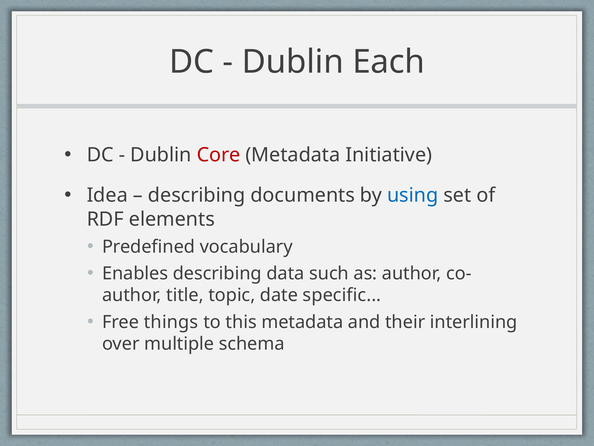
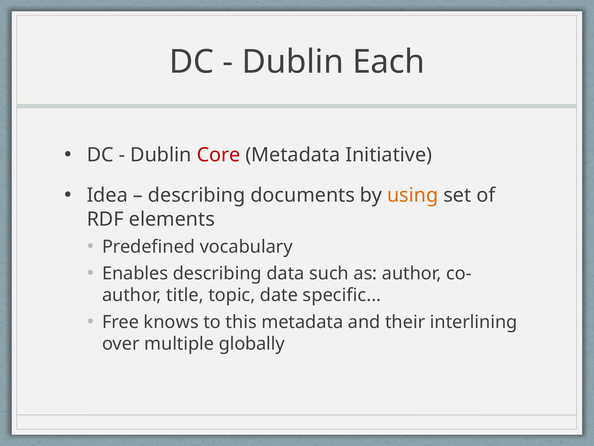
using colour: blue -> orange (413, 195)
things: things -> knows (171, 322)
schema: schema -> globally (252, 343)
